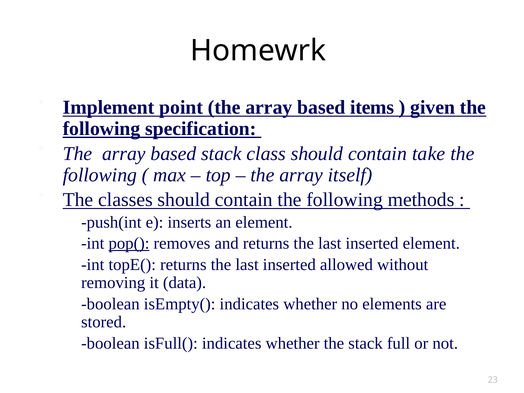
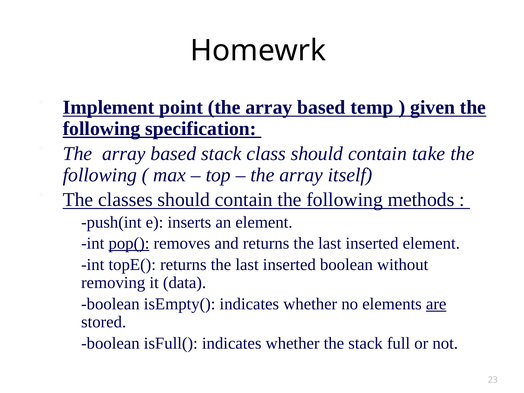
items: items -> temp (372, 107)
inserted allowed: allowed -> boolean (346, 265)
are underline: none -> present (436, 304)
